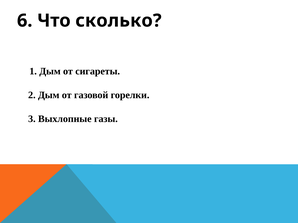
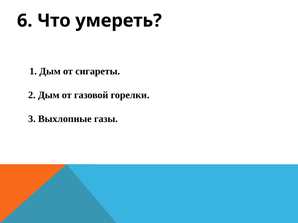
сколько: сколько -> умереть (119, 21)
